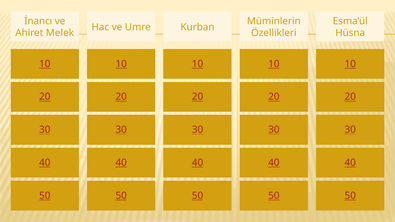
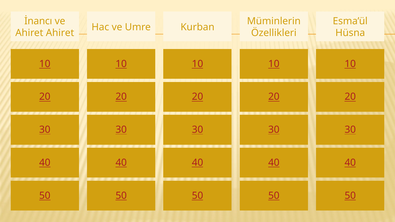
Ahiret Melek: Melek -> Ahiret (60, 33)
